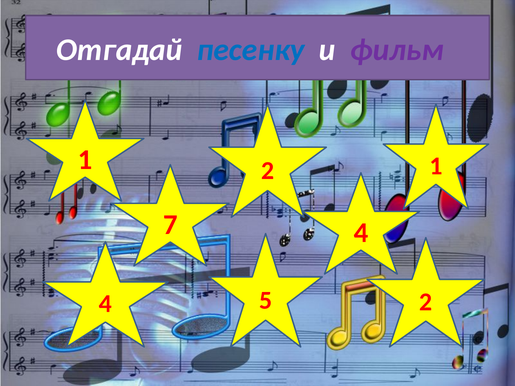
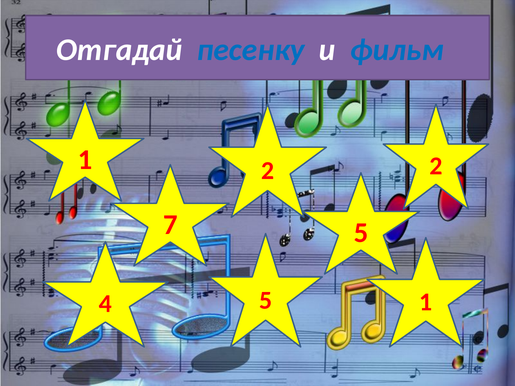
фильм colour: purple -> blue (397, 50)
2 1: 1 -> 2 (436, 166)
7 4: 4 -> 5 (361, 233)
4 2: 2 -> 1 (426, 302)
